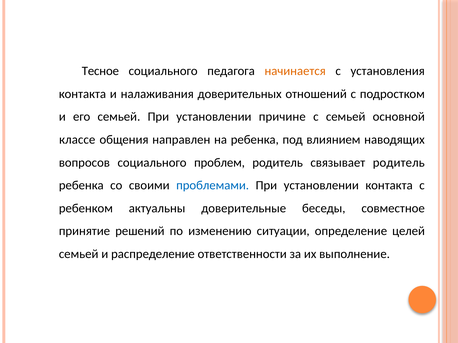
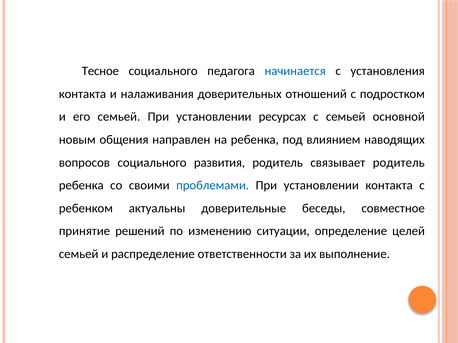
начинается colour: orange -> blue (295, 71)
причине: причине -> ресурсах (282, 117)
классе: классе -> новым (77, 140)
проблем: проблем -> развития (220, 163)
